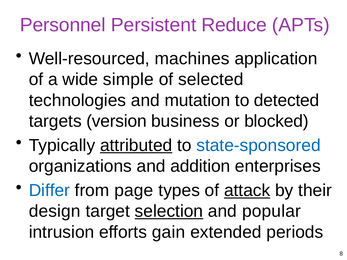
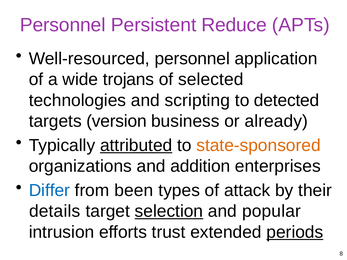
Well-resourced machines: machines -> personnel (192, 59)
simple: simple -> trojans (129, 80)
mutation: mutation -> scripting (197, 100)
blocked: blocked -> already (276, 121)
state-sponsored colour: blue -> orange (259, 146)
page: page -> been (134, 191)
attack underline: present -> none (247, 191)
design: design -> details (55, 211)
gain: gain -> trust (169, 232)
periods underline: none -> present (295, 232)
